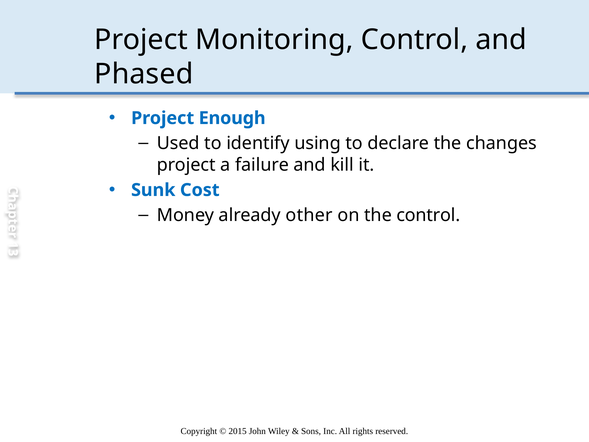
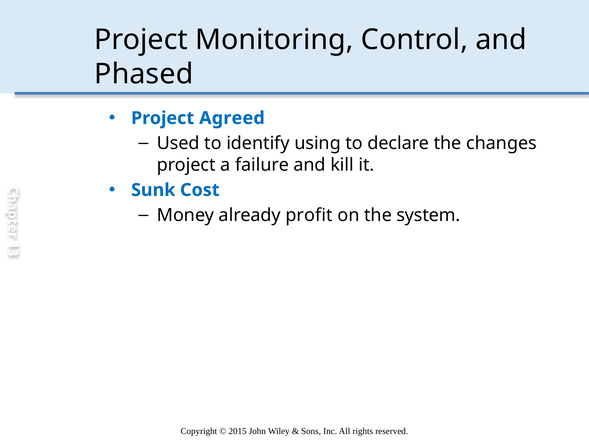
Enough: Enough -> Agreed (232, 118)
other: other -> profit (309, 215)
the control: control -> system (428, 215)
